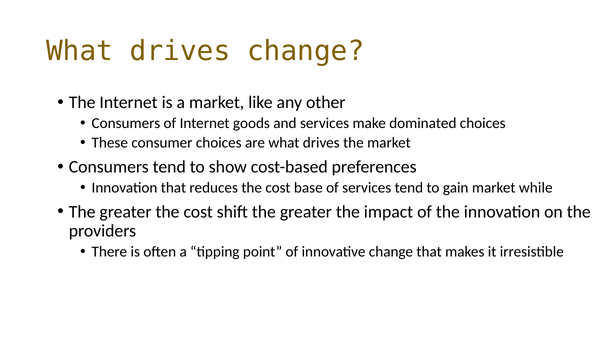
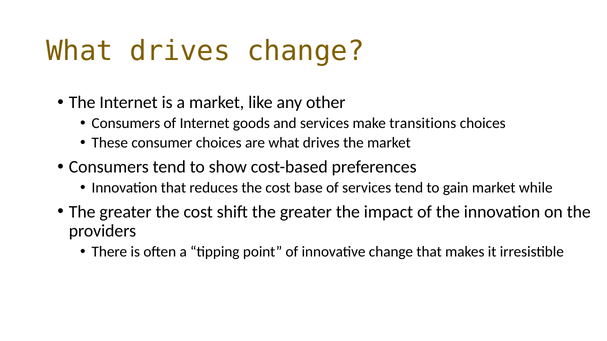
dominated: dominated -> transitions (423, 124)
